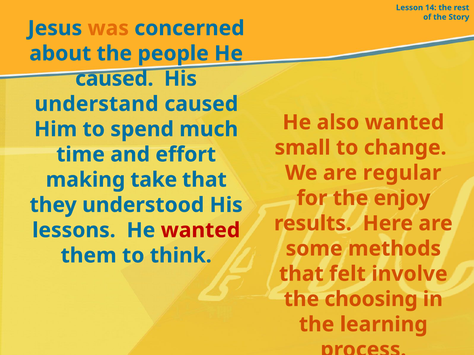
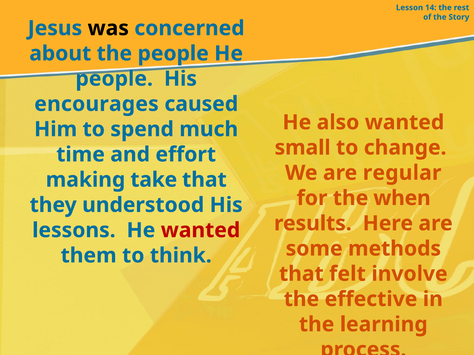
was colour: orange -> black (108, 28)
caused: caused -> people (114, 79)
understand: understand -> encourages (96, 104)
enjoy: enjoy -> when (402, 198)
choosing: choosing -> effective (371, 300)
